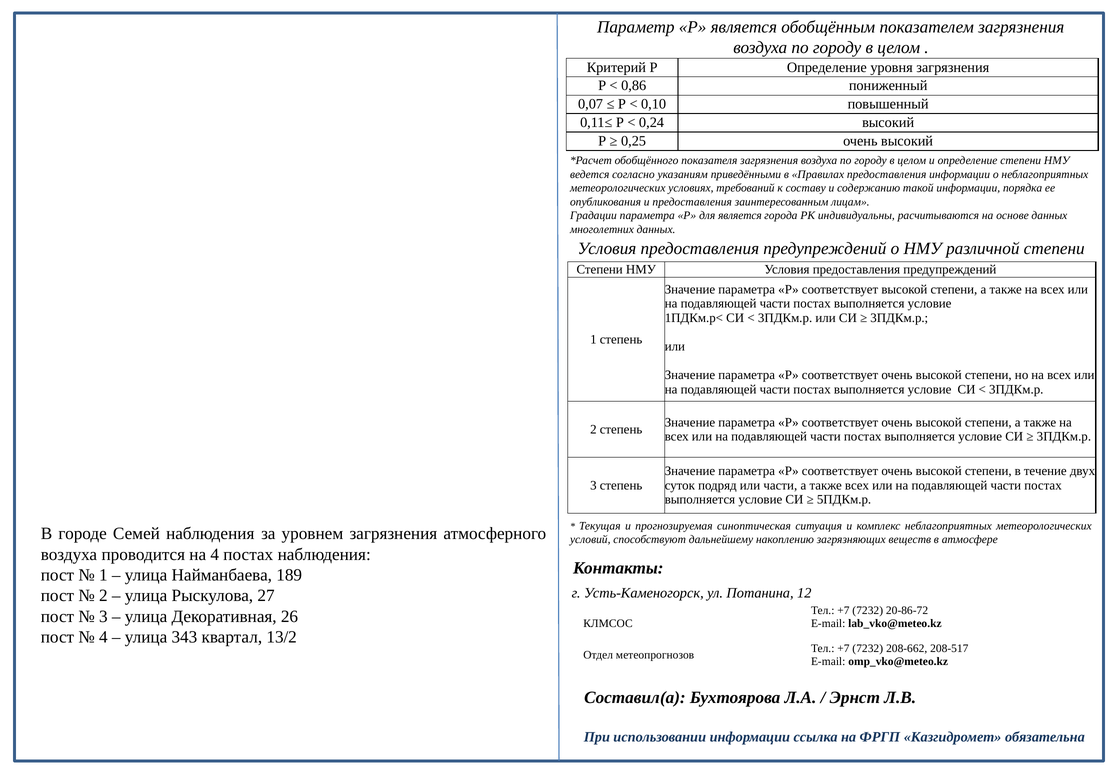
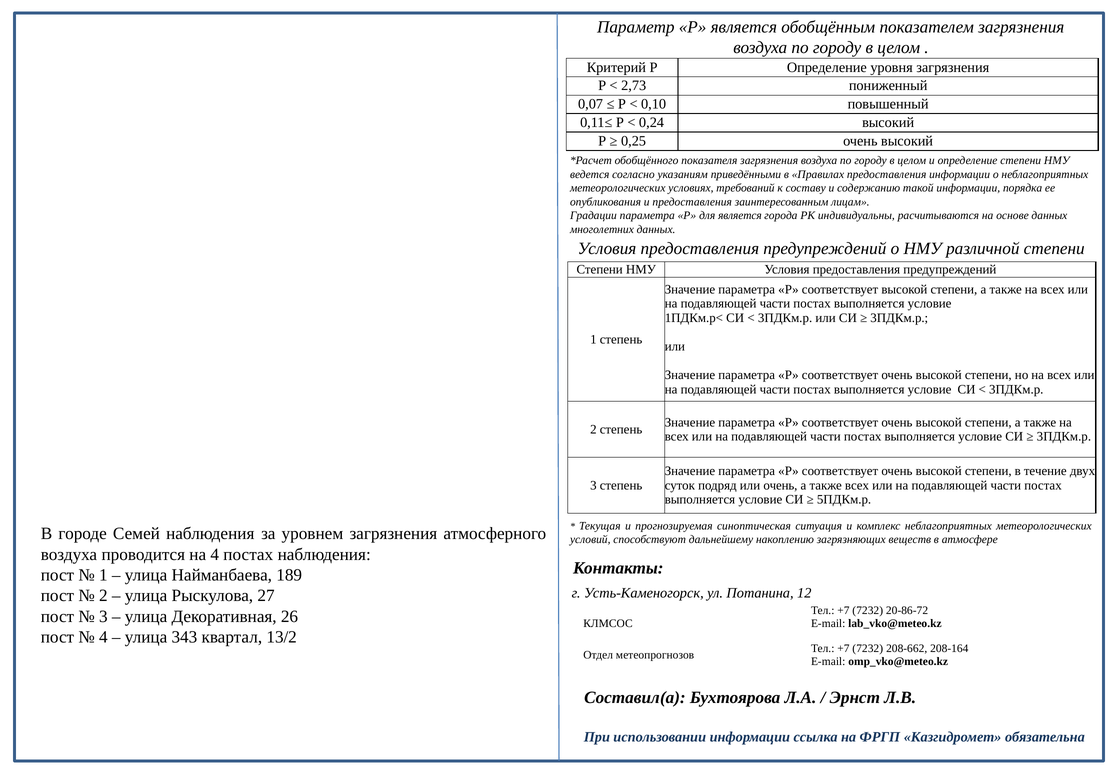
0,86: 0,86 -> 2,73 (634, 86)
или части: части -> очень (780, 485)
208-517: 208-517 -> 208-164 (949, 649)
